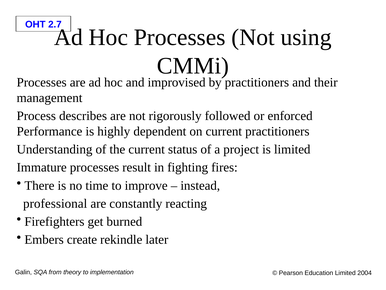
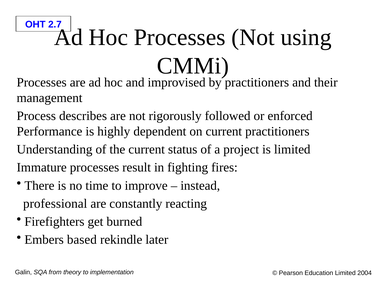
create: create -> based (82, 239)
